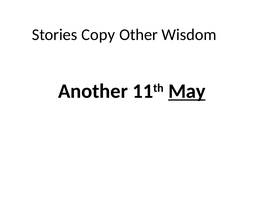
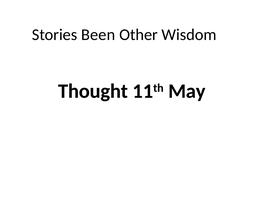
Copy: Copy -> Been (98, 35)
Another: Another -> Thought (93, 91)
May underline: present -> none (187, 91)
